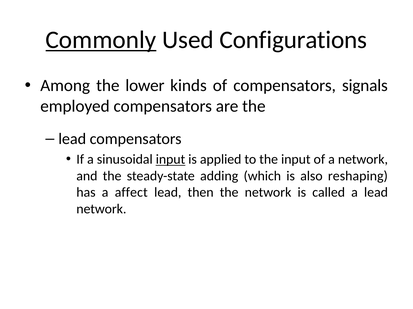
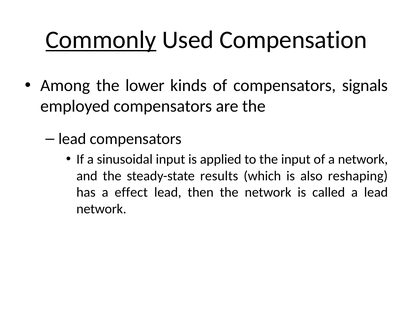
Configurations: Configurations -> Compensation (293, 40)
input underline: present -> none (170, 160)
adding: adding -> results (219, 176)
affect: affect -> effect (131, 193)
